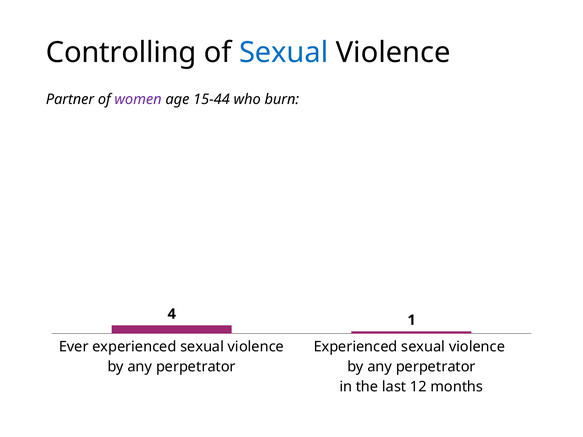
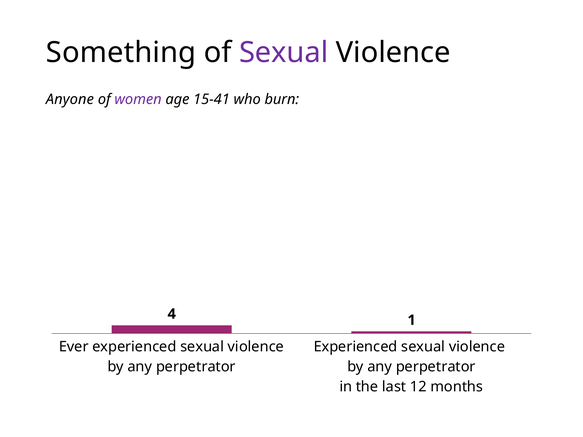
Controlling: Controlling -> Something (121, 53)
Sexual colour: blue -> purple (284, 53)
Partner: Partner -> Anyone (70, 99)
15-44: 15-44 -> 15-41 (211, 99)
